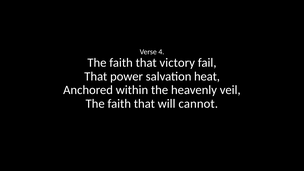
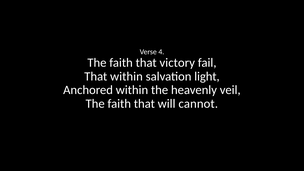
That power: power -> within (126, 76)
heat: heat -> light (207, 76)
